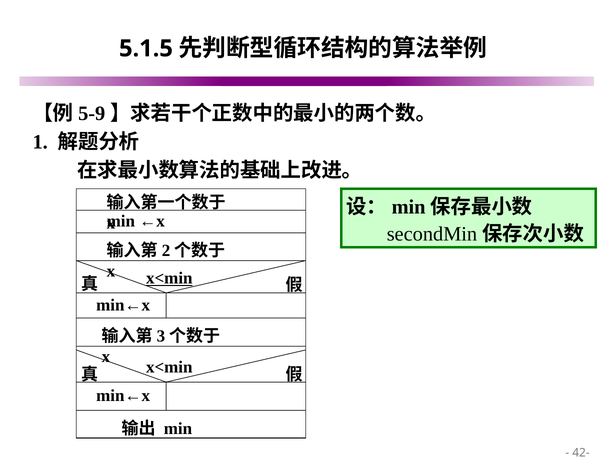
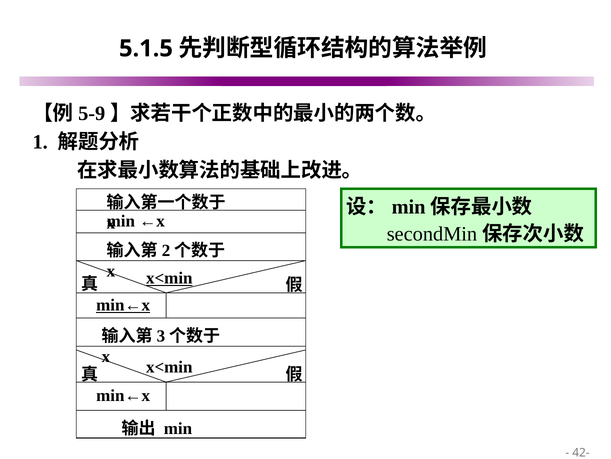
min←x underline: none -> present (123, 305)
